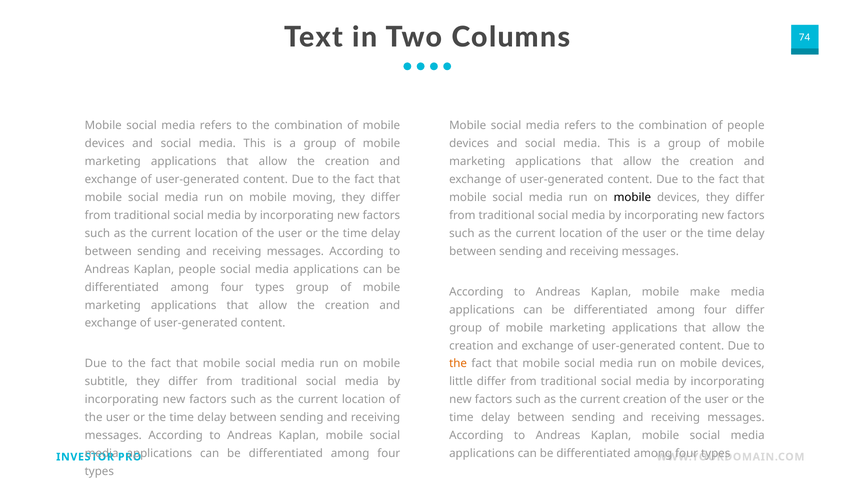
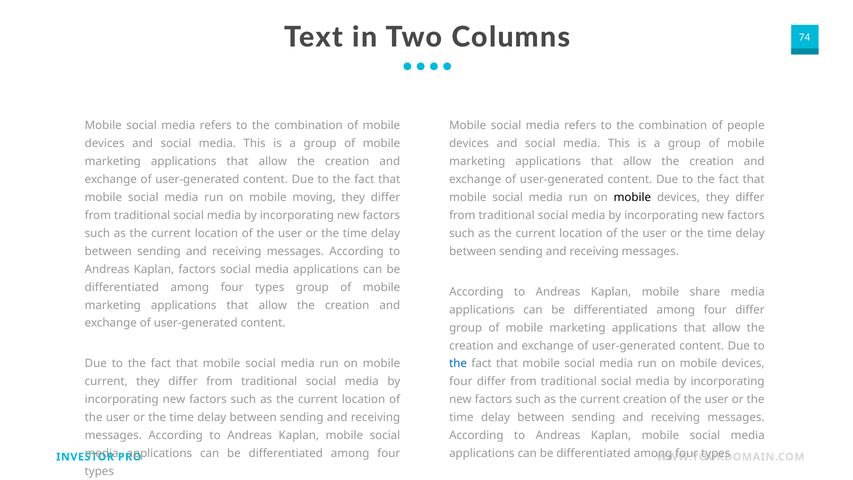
Kaplan people: people -> factors (197, 269)
make: make -> share (705, 292)
the colour: orange -> blue (458, 364)
subtitle: subtitle -> current (106, 382)
little: little -> four (461, 382)
